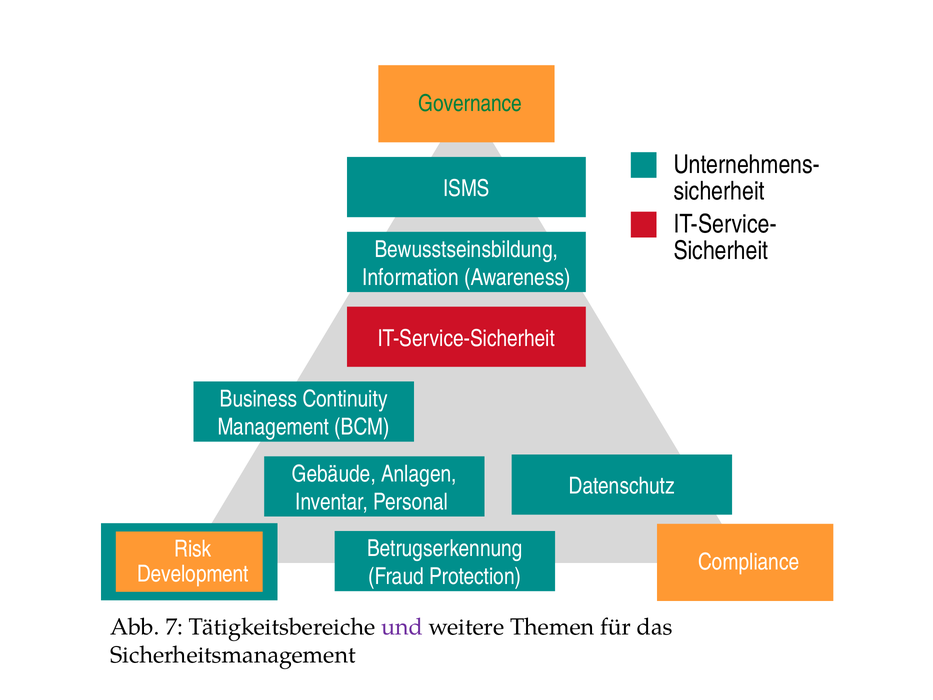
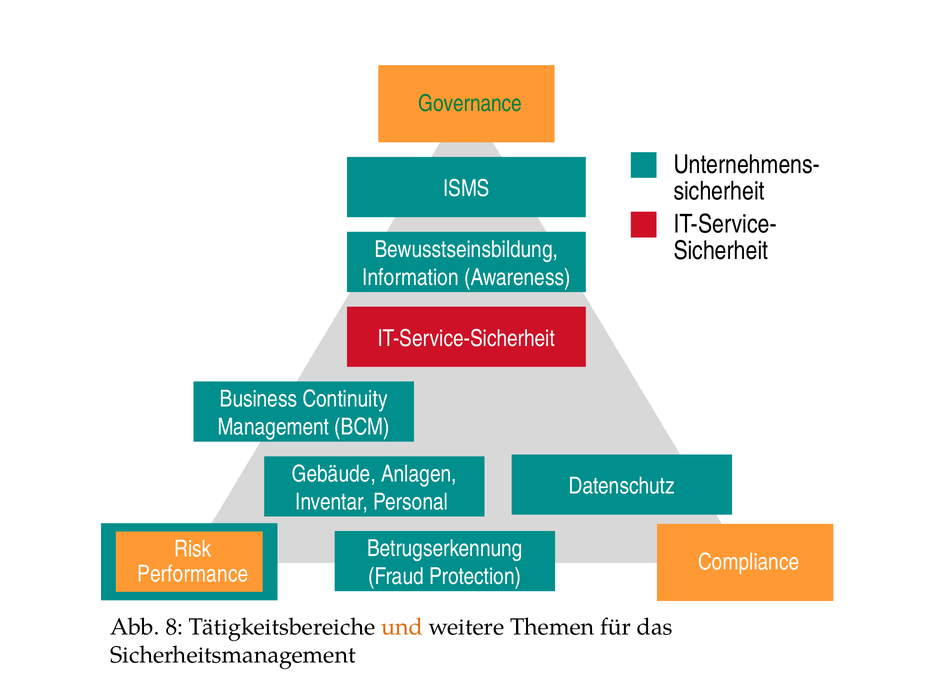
Development: Development -> Performance (193, 574)
7: 7 -> 8 (174, 627)
und colour: purple -> orange (402, 627)
